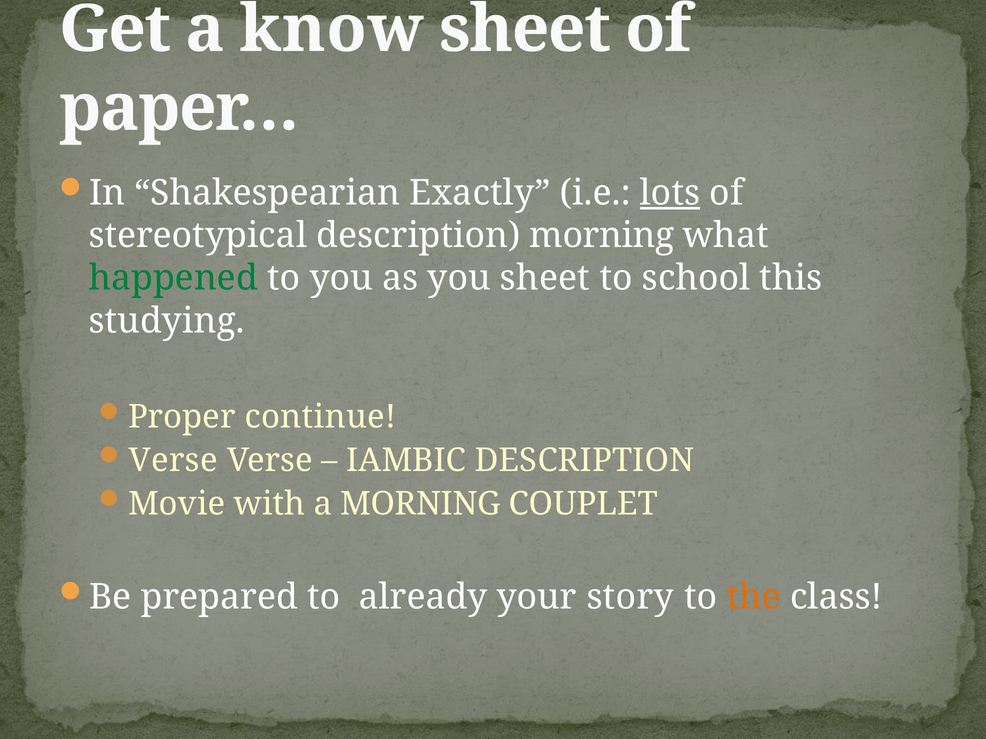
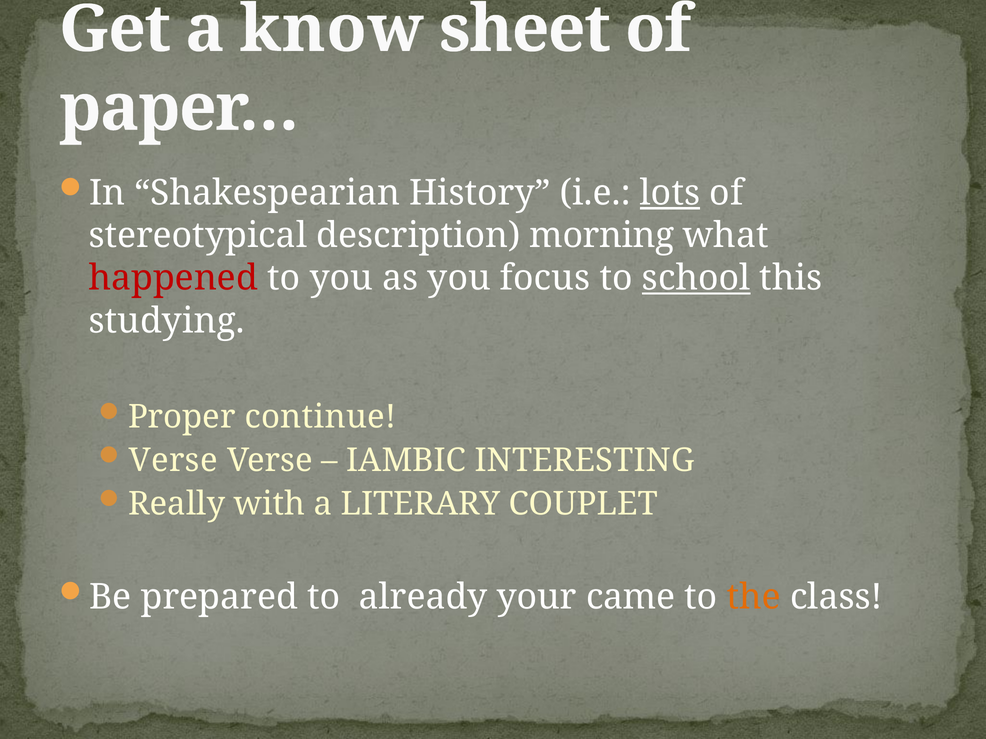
Exactly: Exactly -> History (480, 193)
happened colour: green -> red (173, 278)
you sheet: sheet -> focus (545, 278)
school underline: none -> present (696, 278)
IAMBIC DESCRIPTION: DESCRIPTION -> INTERESTING (585, 461)
Movie: Movie -> Really (177, 504)
a MORNING: MORNING -> LITERARY (421, 504)
story: story -> came (631, 597)
